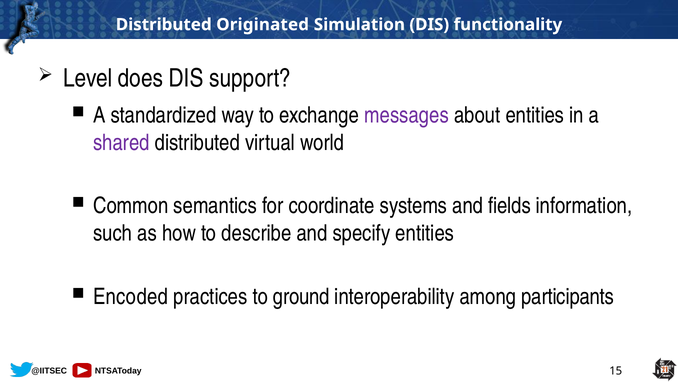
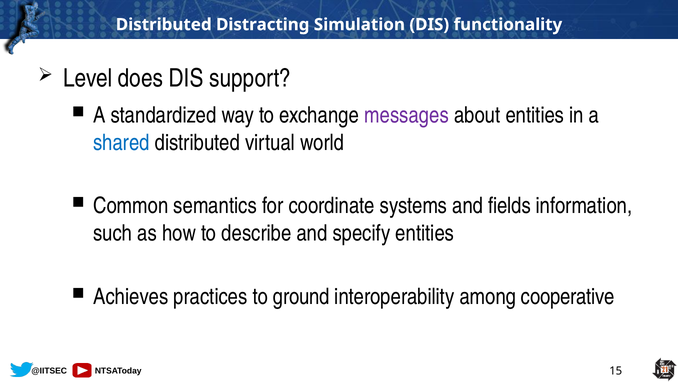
Originated: Originated -> Distracting (263, 25)
shared colour: purple -> blue (121, 142)
Encoded: Encoded -> Achieves (131, 296)
participants: participants -> cooperative (568, 296)
